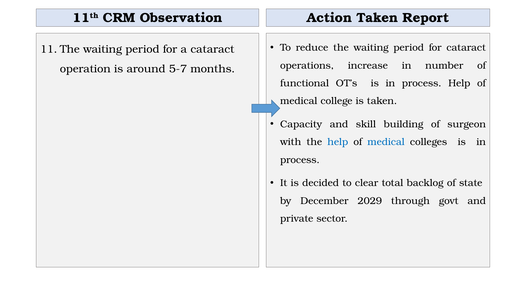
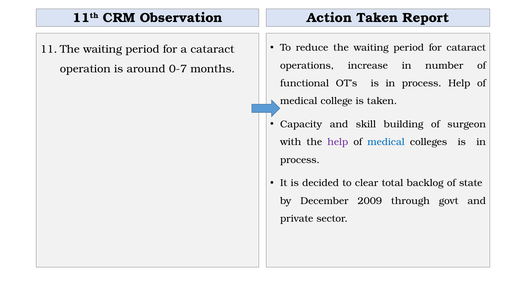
5-7: 5-7 -> 0-7 (178, 69)
help colour: blue -> purple (338, 142)
2029: 2029 -> 2009 (370, 201)
